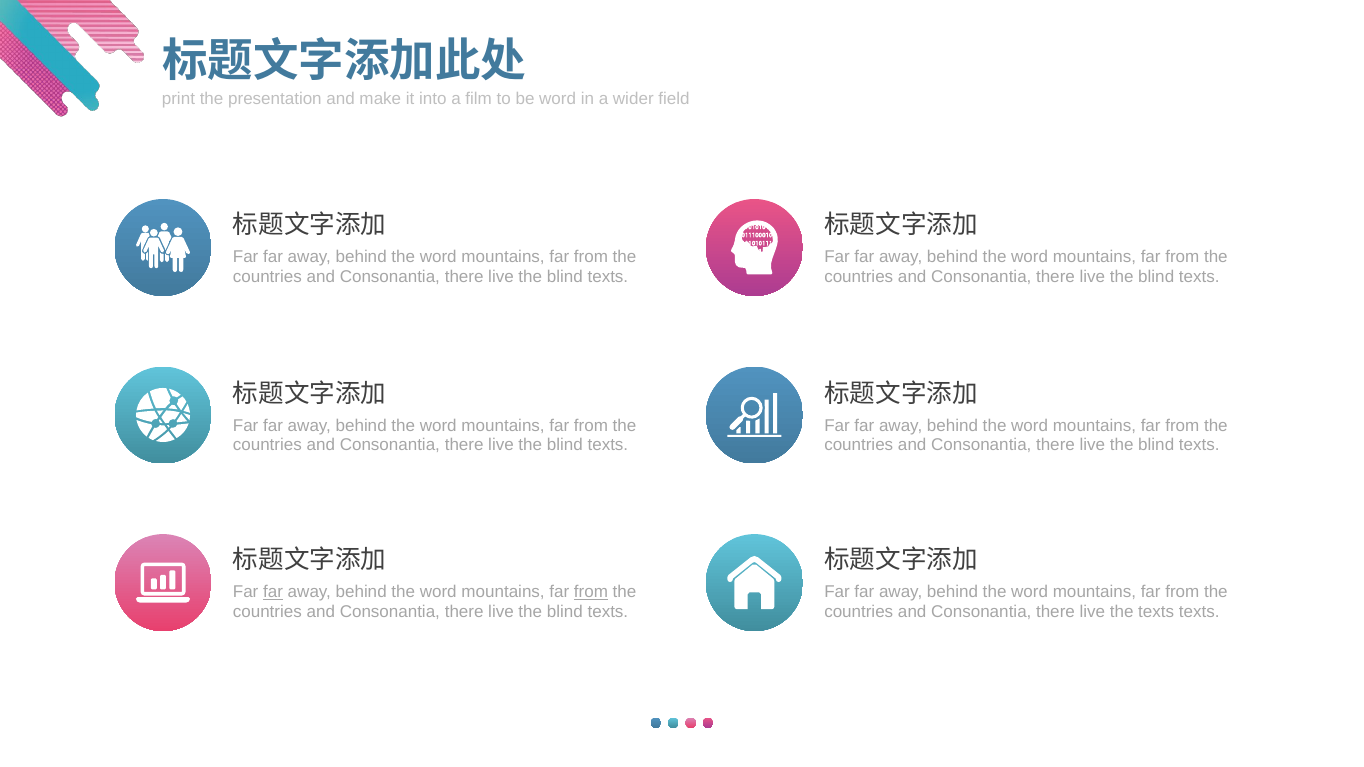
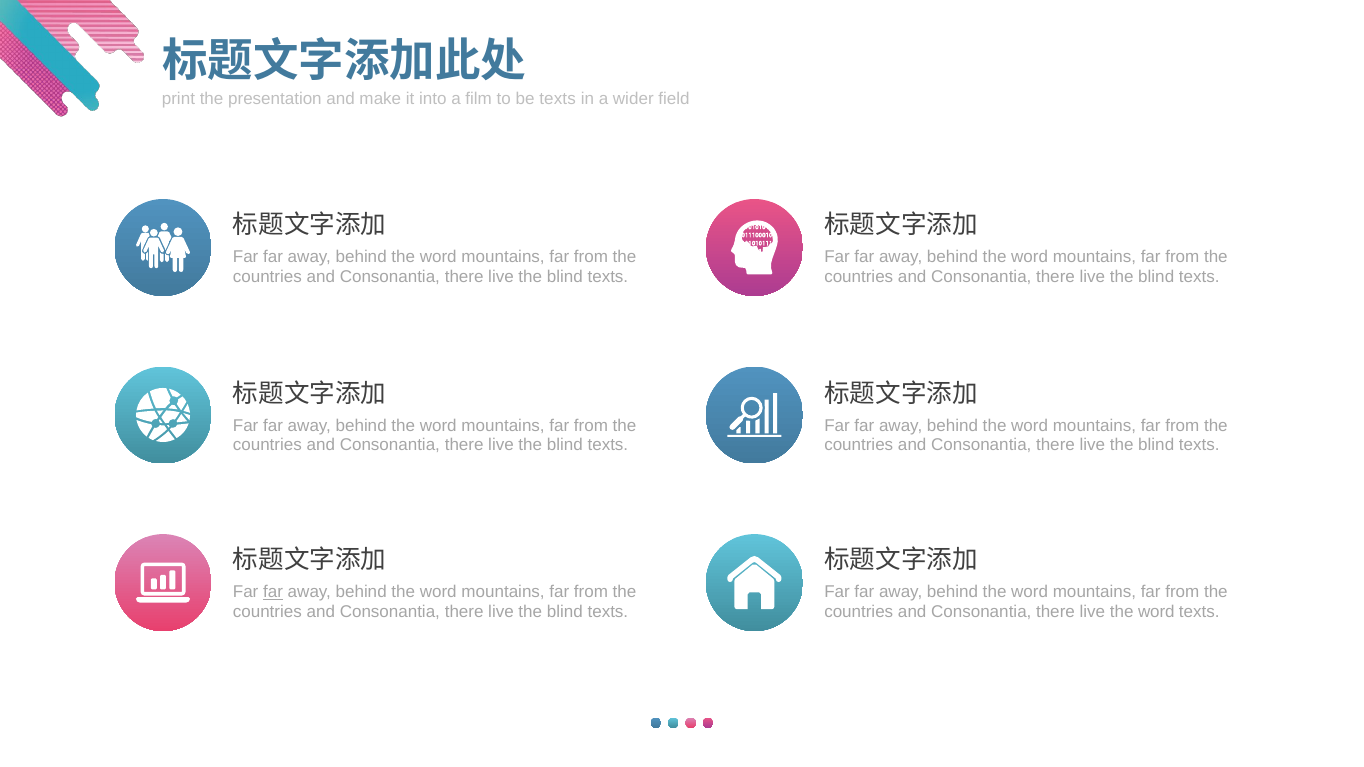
be word: word -> texts (558, 99)
from underline: present -> none (591, 593)
live the texts: texts -> word (1156, 612)
